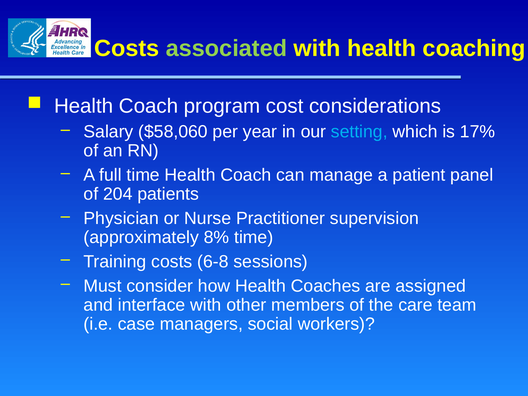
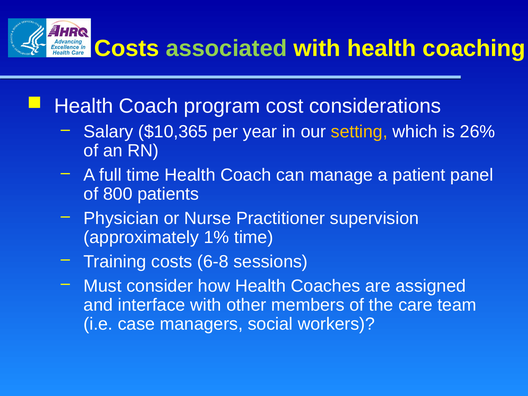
$58,060: $58,060 -> $10,365 (173, 132)
setting colour: light blue -> yellow (359, 132)
17%: 17% -> 26% (478, 132)
204: 204 -> 800 (118, 194)
8%: 8% -> 1% (217, 237)
